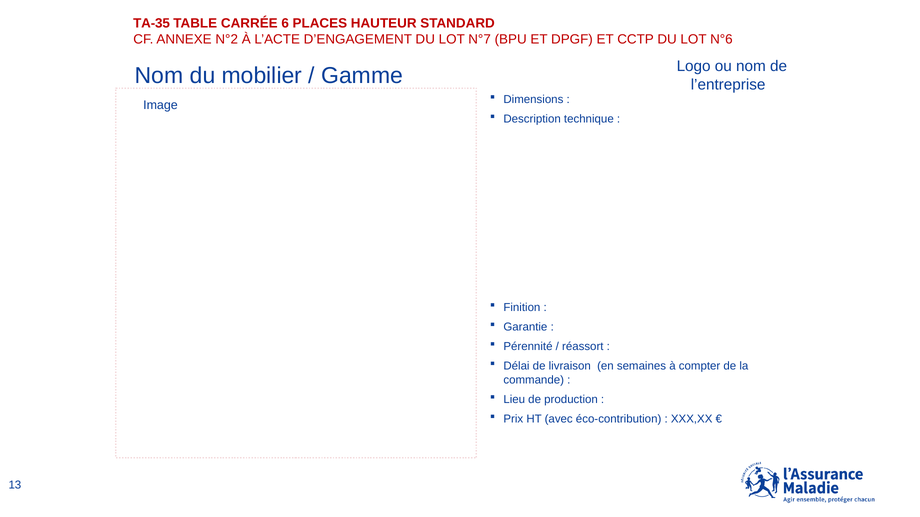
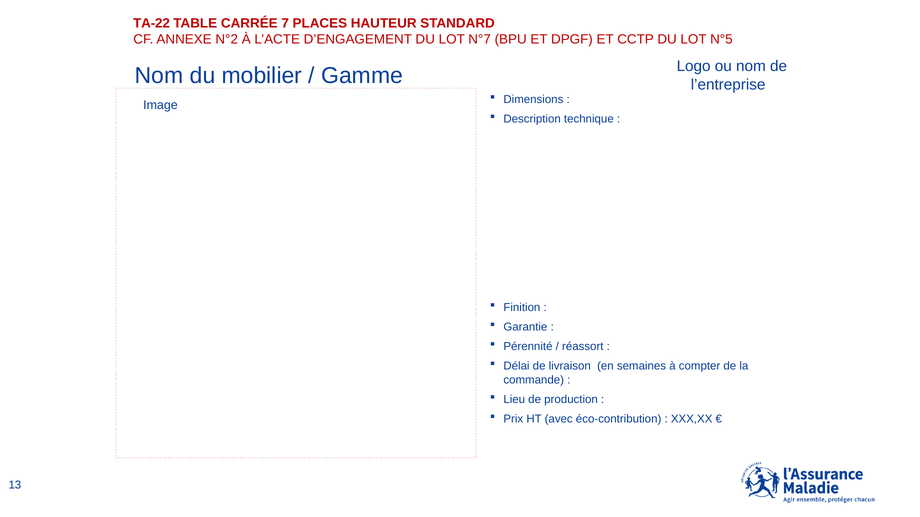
TA-35: TA-35 -> TA-22 (152, 23)
6: 6 -> 7 (285, 23)
N°6: N°6 -> N°5 (721, 39)
